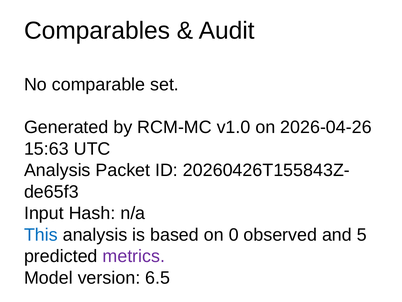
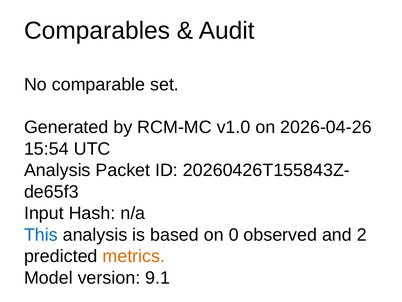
15:63: 15:63 -> 15:54 (46, 149)
5: 5 -> 2 (362, 234)
metrics colour: purple -> orange (134, 256)
6.5: 6.5 -> 9.1 (158, 277)
